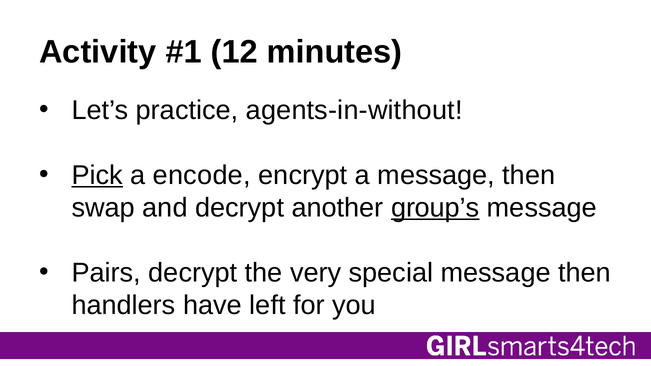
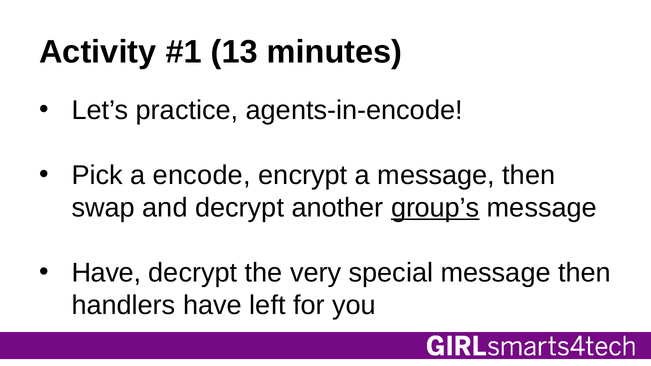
12: 12 -> 13 (234, 52)
agents-in-without: agents-in-without -> agents-in-encode (354, 110)
Pick underline: present -> none (97, 175)
Pairs: Pairs -> Have (106, 273)
